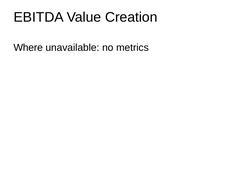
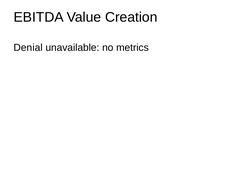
Where: Where -> Denial (28, 48)
